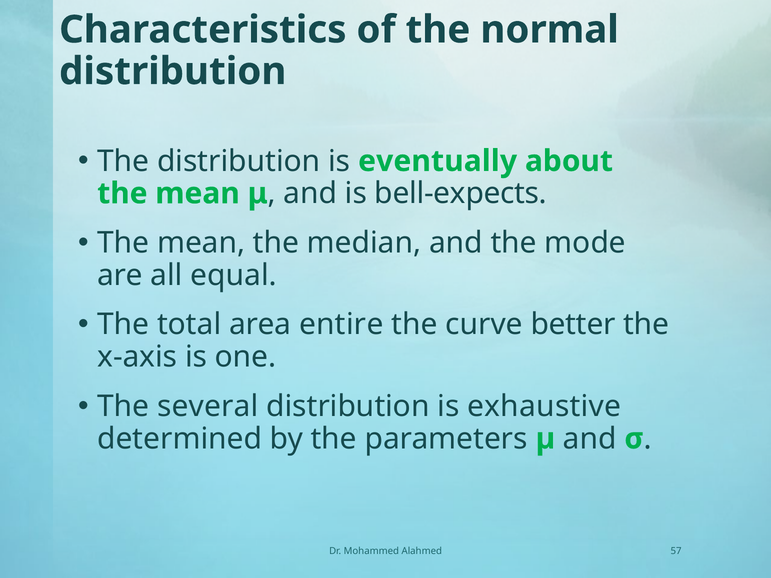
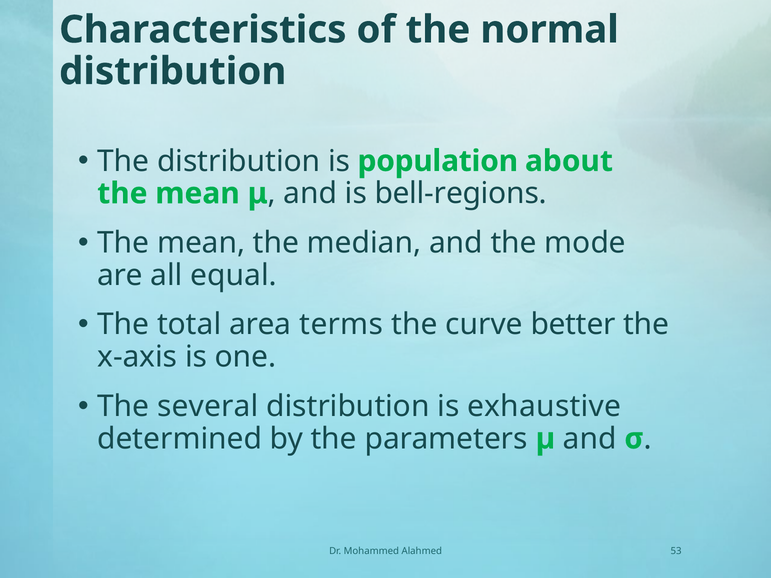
eventually: eventually -> population (438, 161)
bell-expects: bell-expects -> bell-regions (461, 194)
entire: entire -> terms (341, 325)
57: 57 -> 53 (676, 551)
